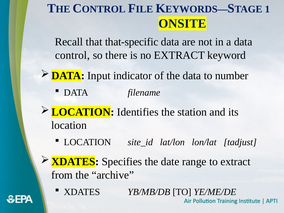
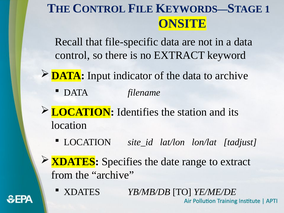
that-specific: that-specific -> file-specific (132, 42)
to number: number -> archive (232, 76)
